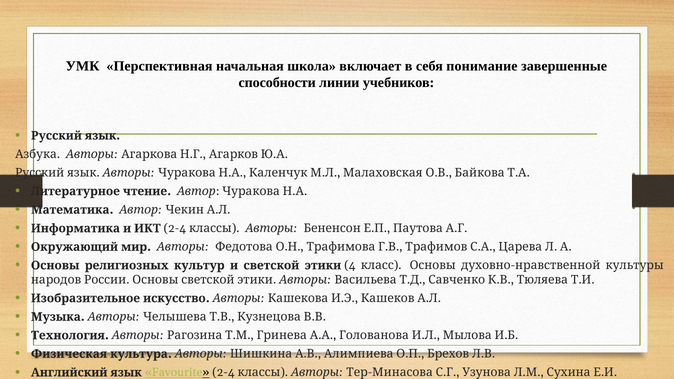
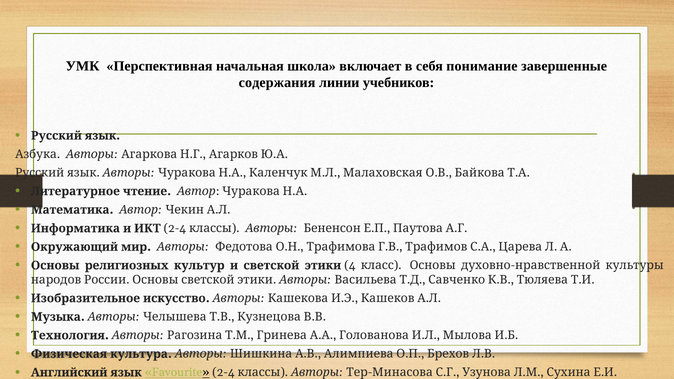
способности: способности -> содержания (277, 83)
